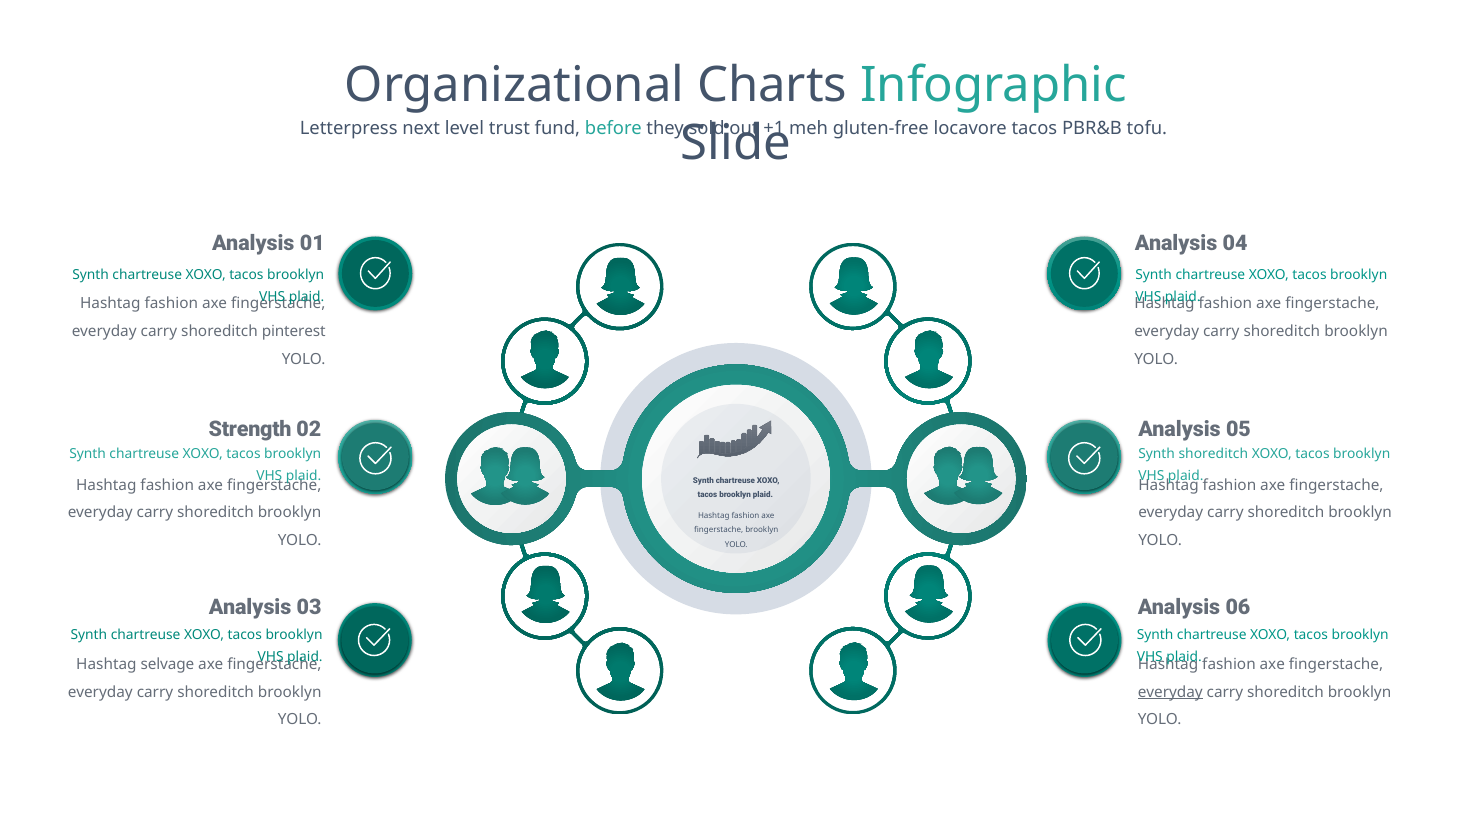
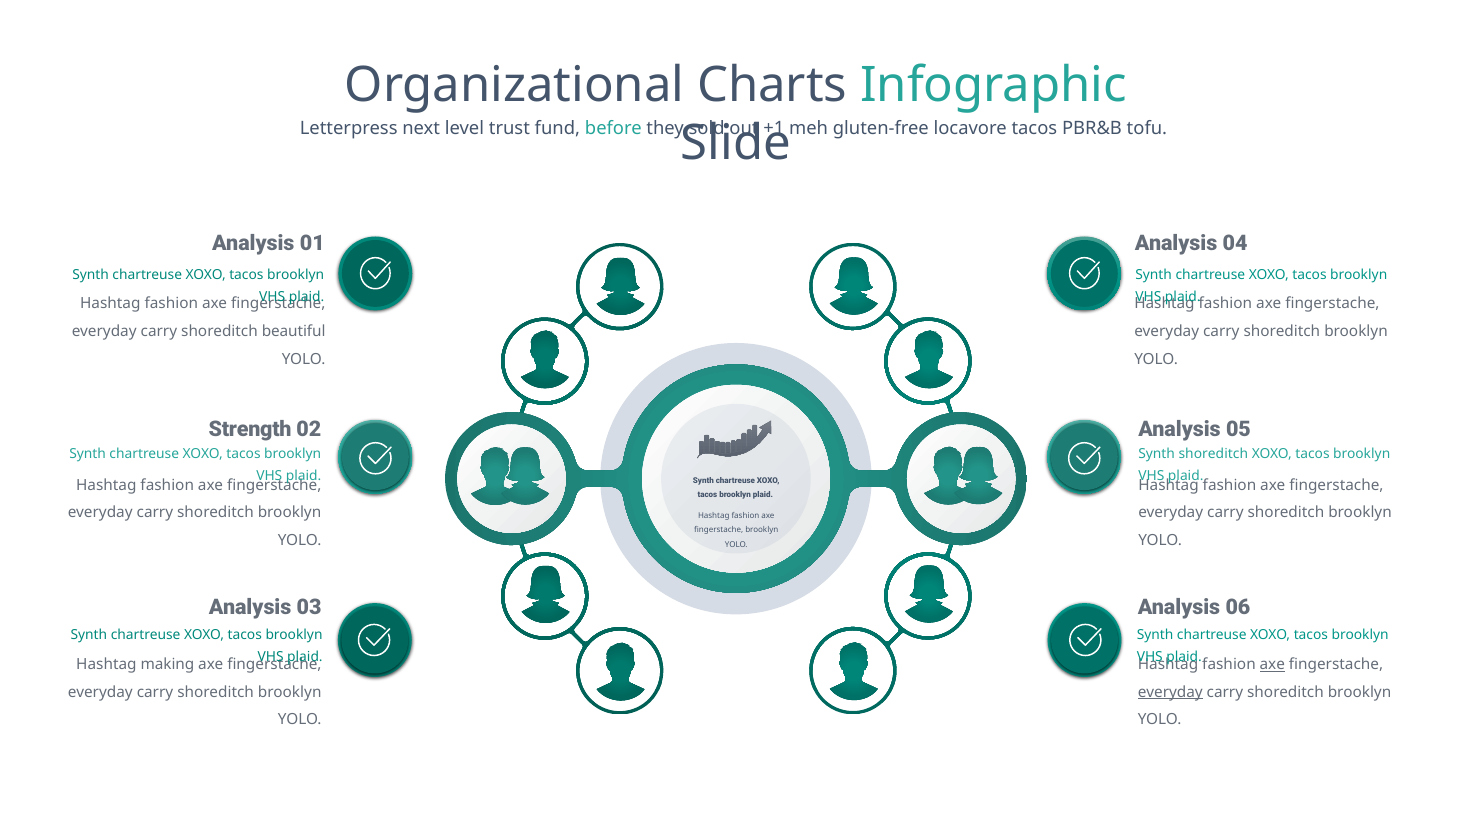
pinterest: pinterest -> beautiful (294, 331)
selvage: selvage -> making (167, 664)
axe underline: none -> present (1272, 664)
